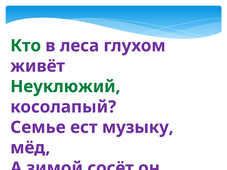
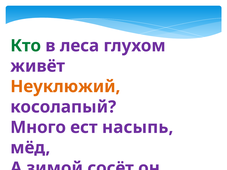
Неуклюжий colour: green -> orange (65, 87)
Семье: Семье -> Много (38, 128)
музыку: музыку -> насыпь (138, 128)
